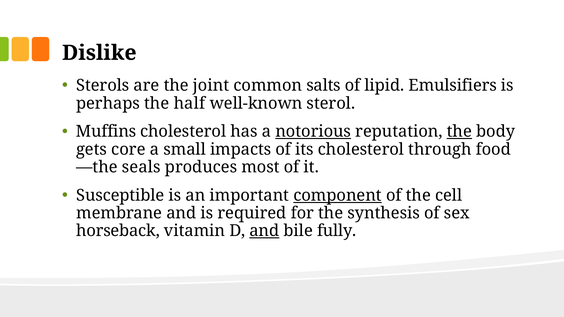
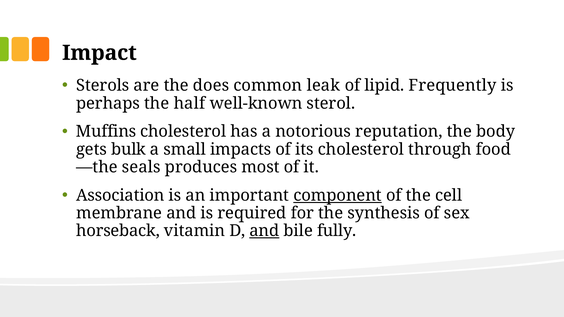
Dislike: Dislike -> Impact (99, 53)
joint: joint -> does (211, 86)
salts: salts -> leak (323, 86)
Emulsifiers: Emulsifiers -> Frequently (453, 86)
notorious underline: present -> none (313, 132)
the underline: present -> none (459, 132)
core: core -> bulk (129, 149)
Susceptible: Susceptible -> Association (120, 195)
